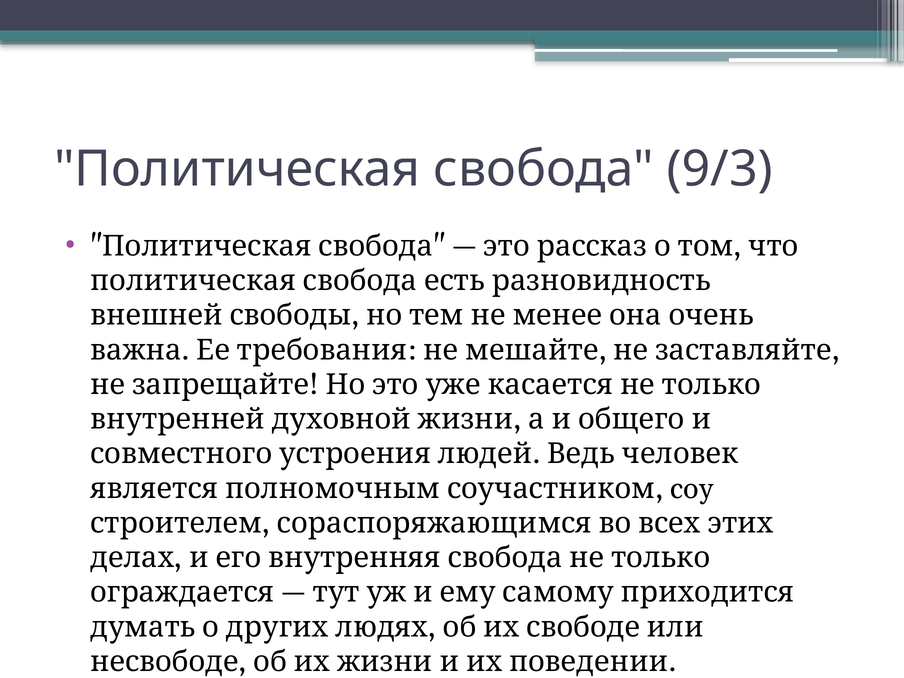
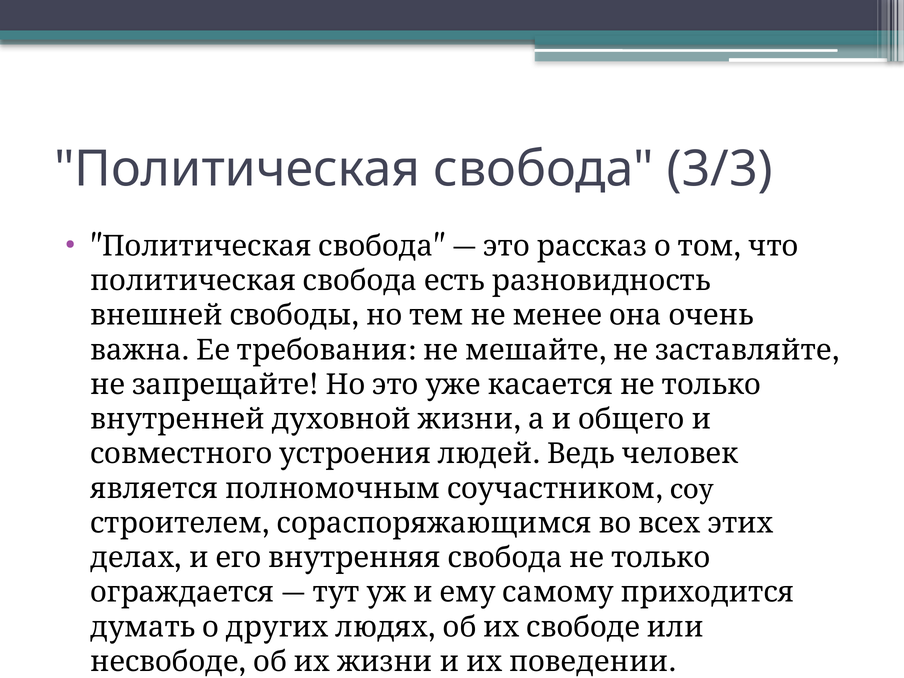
9/3: 9/3 -> 3/3 (720, 169)
